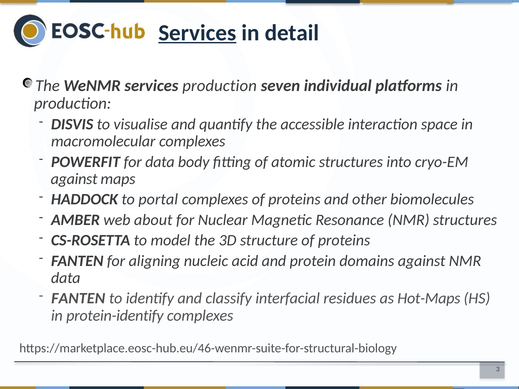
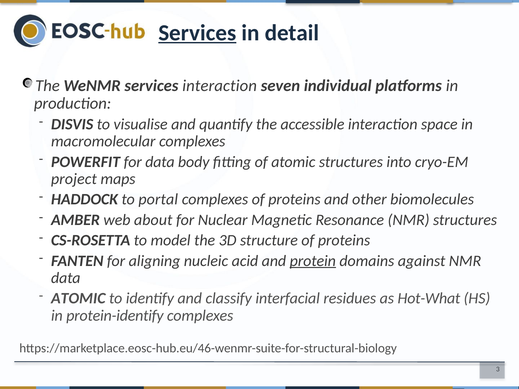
services production: production -> interaction (220, 86)
against: against -> project (74, 179)
protein underline: none -> present (313, 261)
FANTEN: FANTEN -> ATOMIC (78, 299)
Hot-Maps: Hot-Maps -> Hot-What (429, 299)
